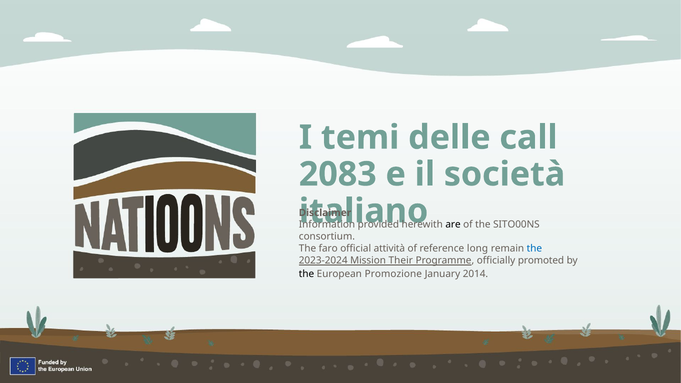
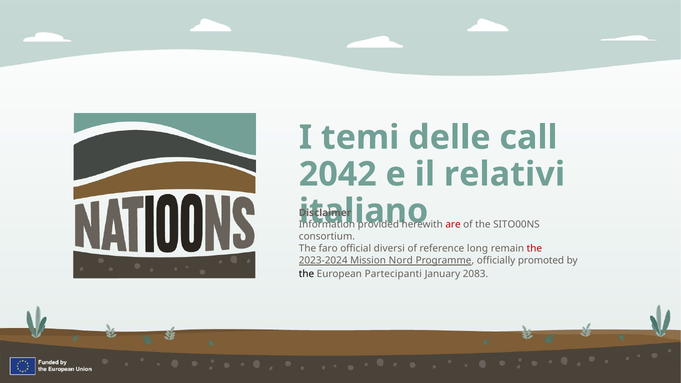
2083: 2083 -> 2042 (338, 174)
società: società -> relativi (504, 174)
are colour: black -> red (453, 225)
attività: attività -> diversi (389, 249)
the colour: blue -> red (534, 249)
Their: Their -> Nord (401, 260)
Promozione: Promozione -> Partecipanti (393, 274)
2014: 2014 -> 2083 (475, 274)
